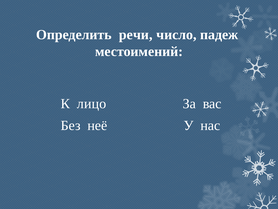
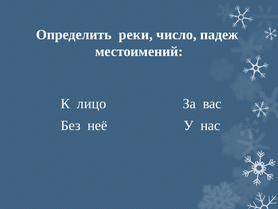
речи: речи -> реки (136, 35)
